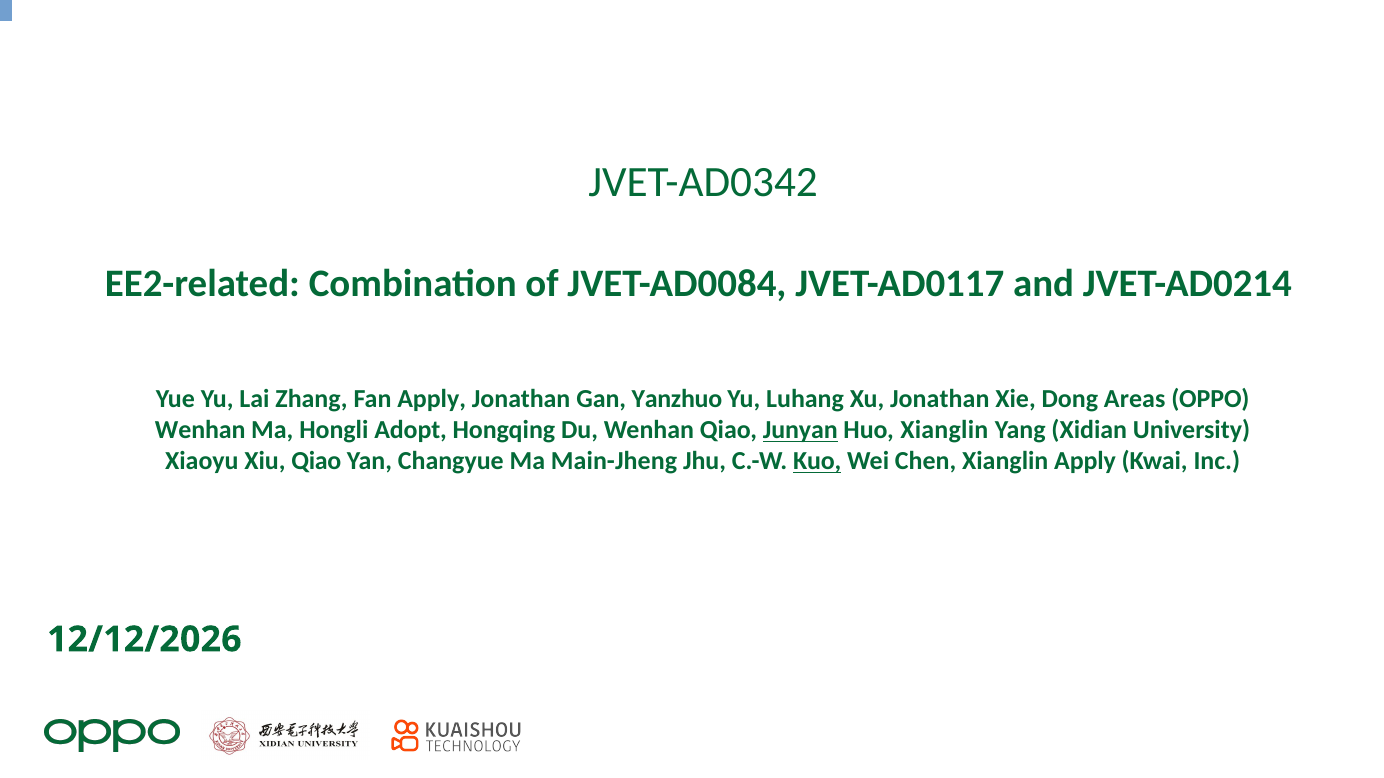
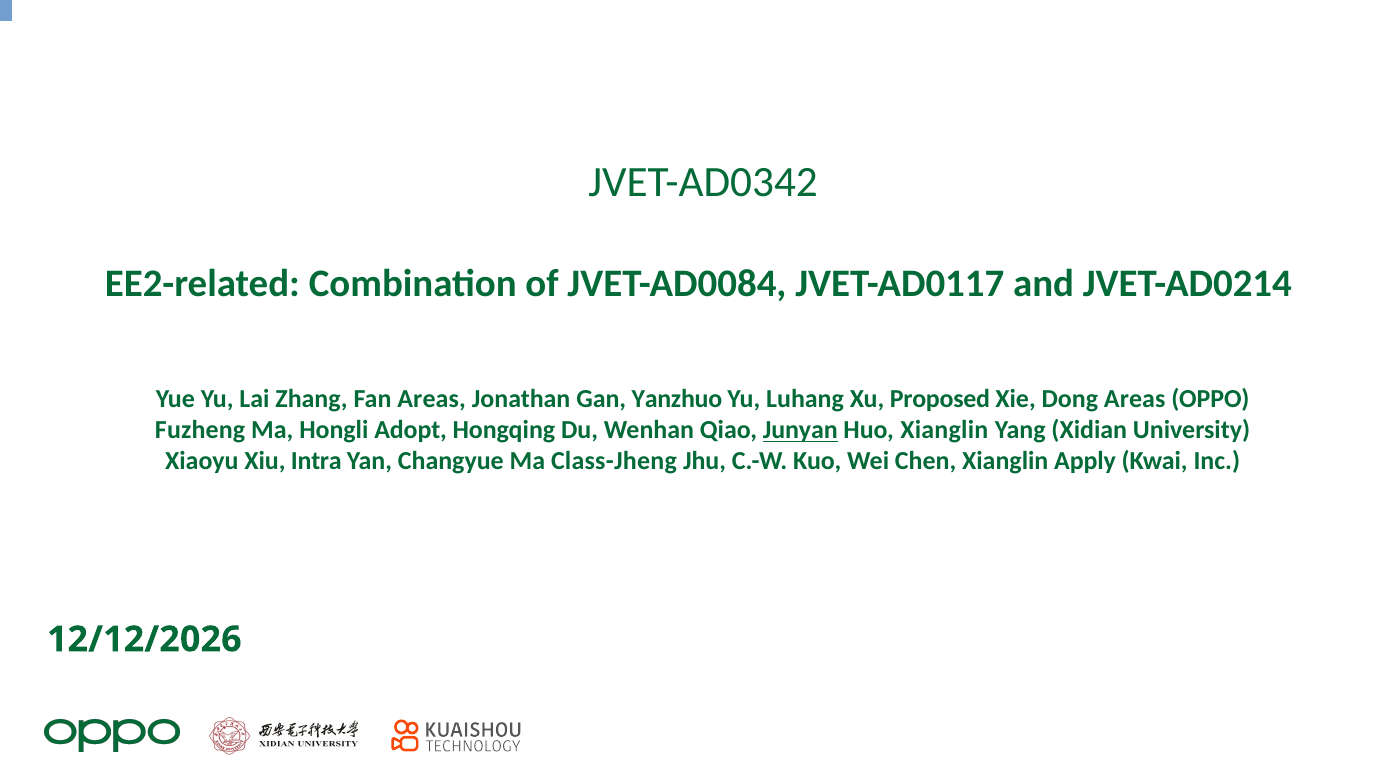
Fan Apply: Apply -> Areas (432, 399)
Xu Jonathan: Jonathan -> Proposed (940, 399)
Wenhan: Wenhan -> Fuzheng (200, 430)
Xiu Qiao: Qiao -> Intra (316, 462)
Main-Jheng: Main-Jheng -> Class-Jheng (614, 462)
Kuo underline: present -> none (817, 462)
